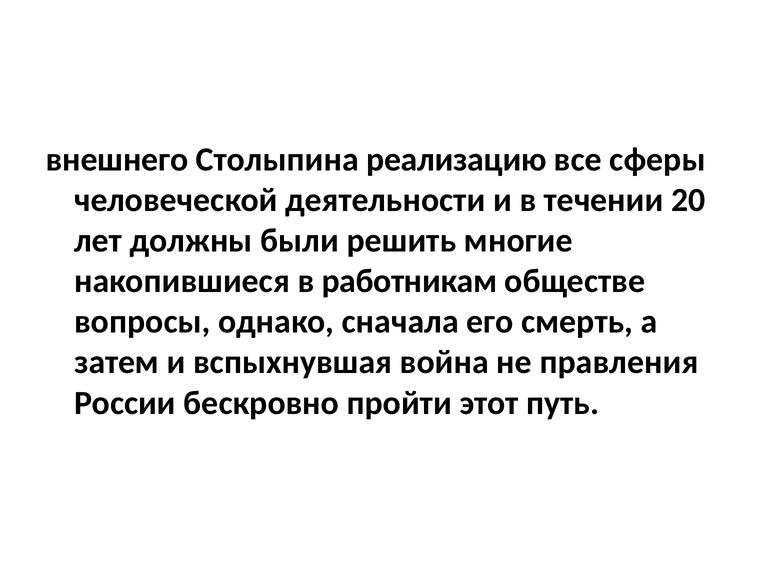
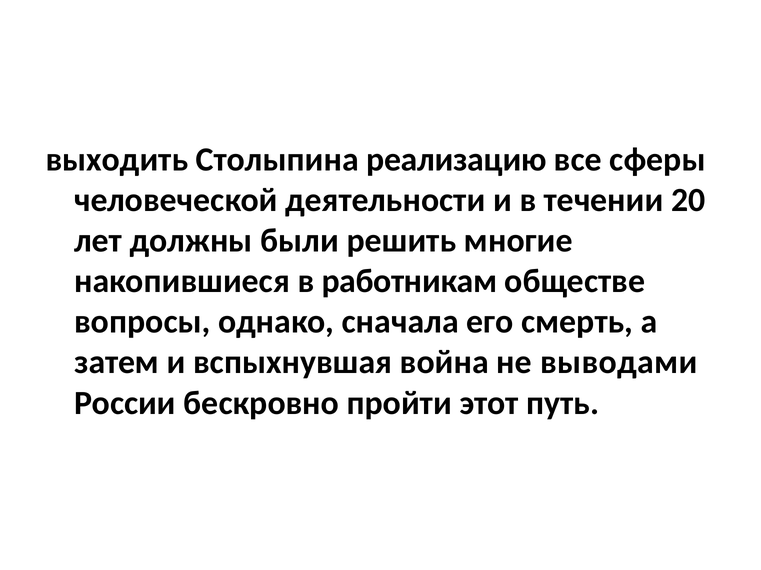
внешнего: внешнего -> выходить (117, 160)
правления: правления -> выводами (619, 363)
